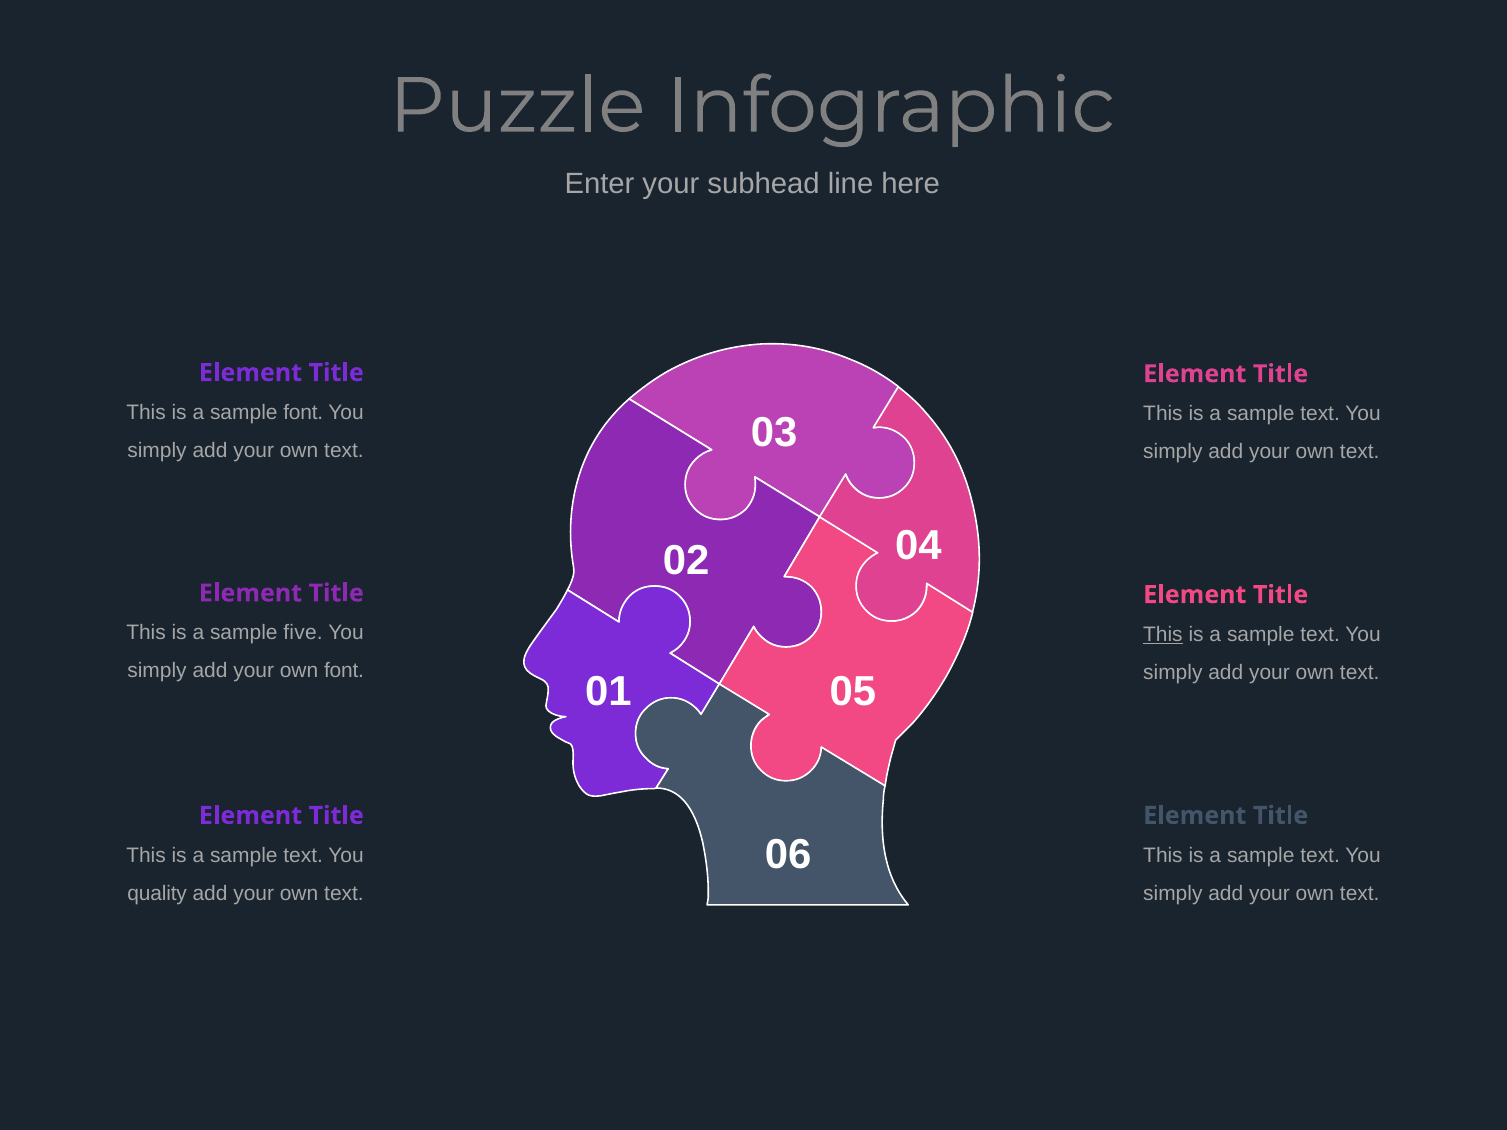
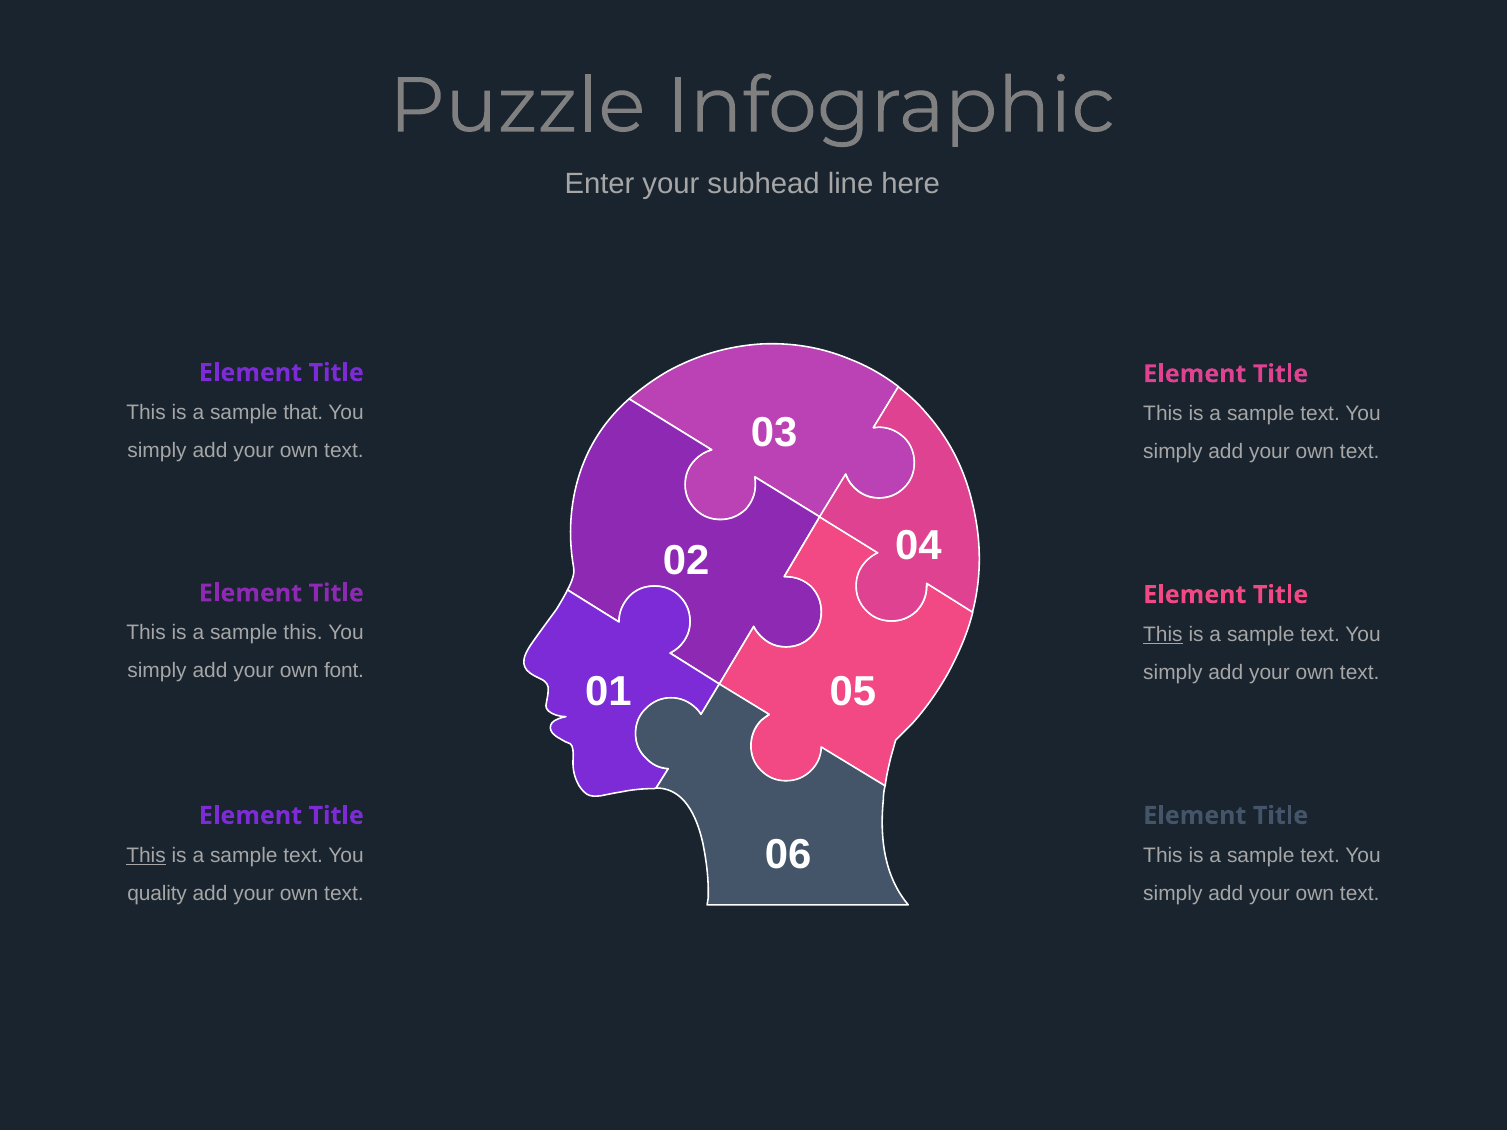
sample font: font -> that (303, 413)
sample five: five -> this (303, 633)
This underline: none -> present (146, 856)
